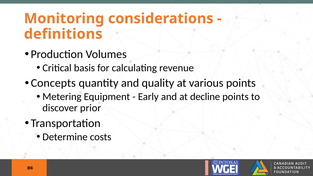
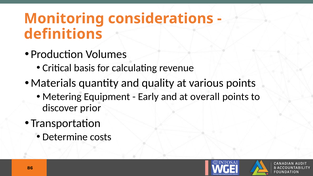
Concepts: Concepts -> Materials (53, 83)
decline: decline -> overall (205, 97)
